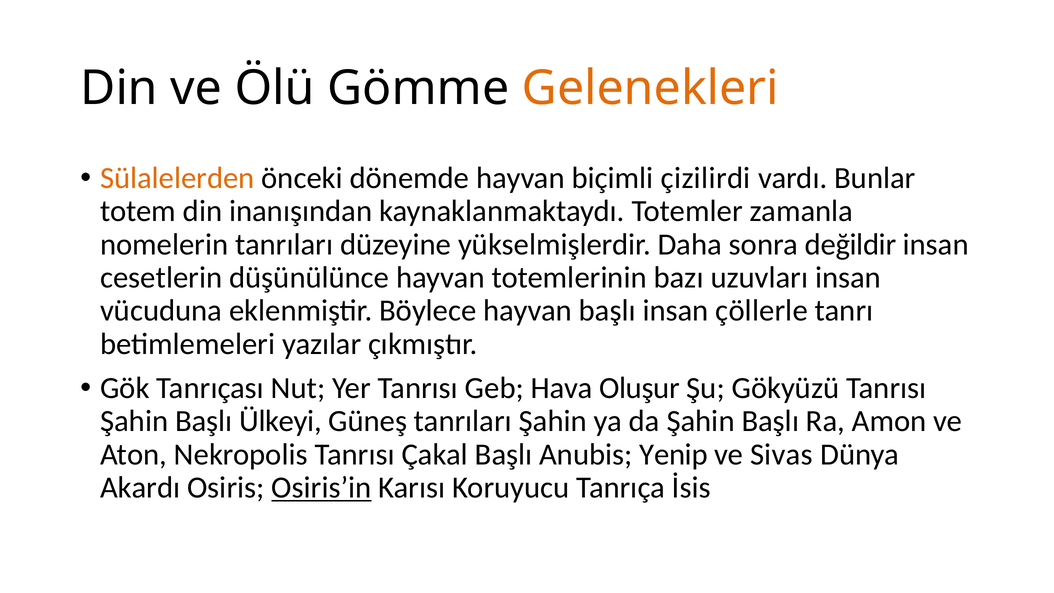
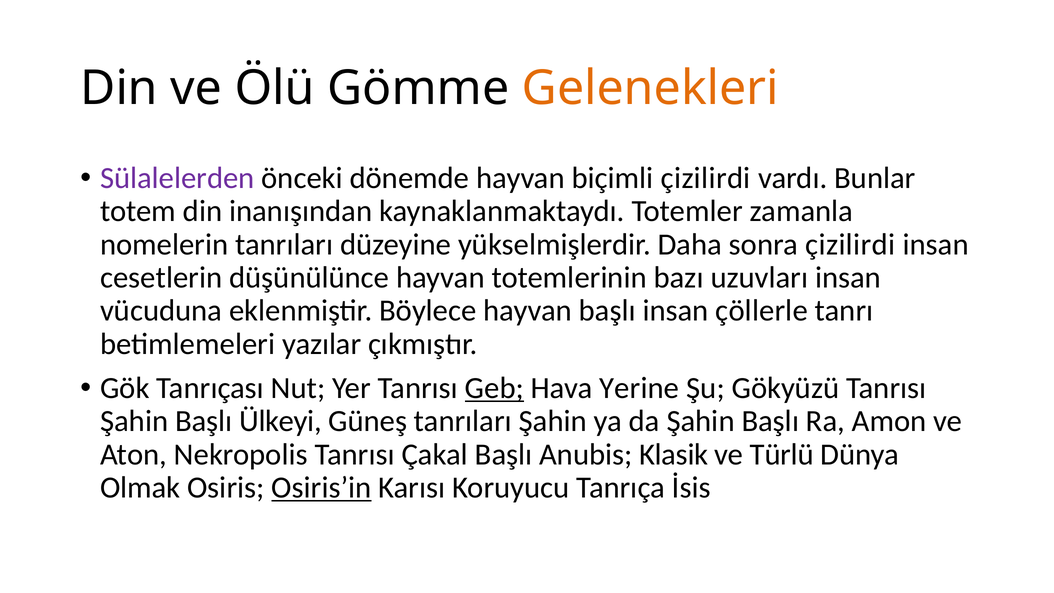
Sülalelerden colour: orange -> purple (177, 178)
sonra değildir: değildir -> çizilirdi (850, 244)
Geb underline: none -> present (494, 388)
Oluşur: Oluşur -> Yerine (639, 388)
Yenip: Yenip -> Klasik (674, 454)
Sivas: Sivas -> Türlü (782, 454)
Akardı: Akardı -> Olmak (140, 487)
